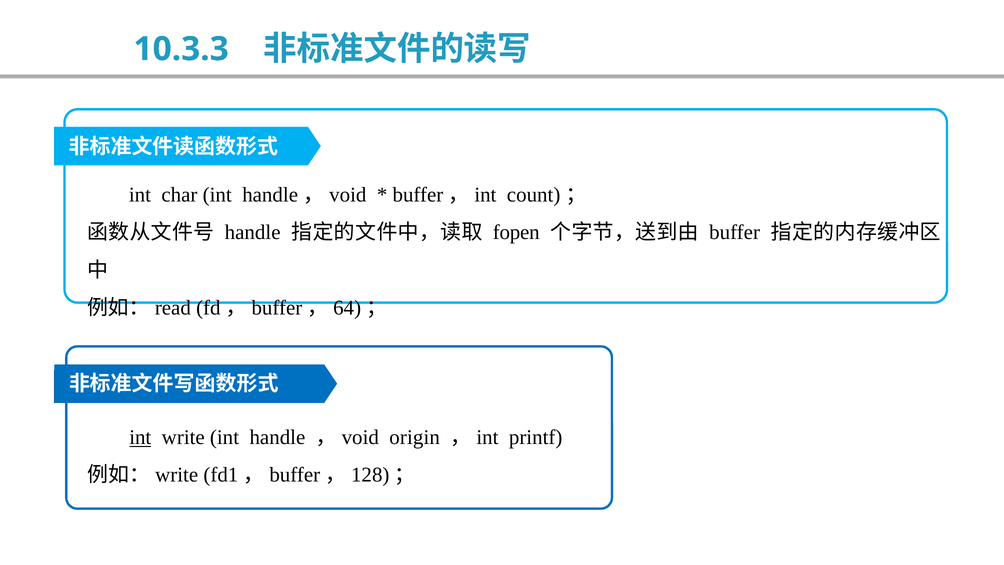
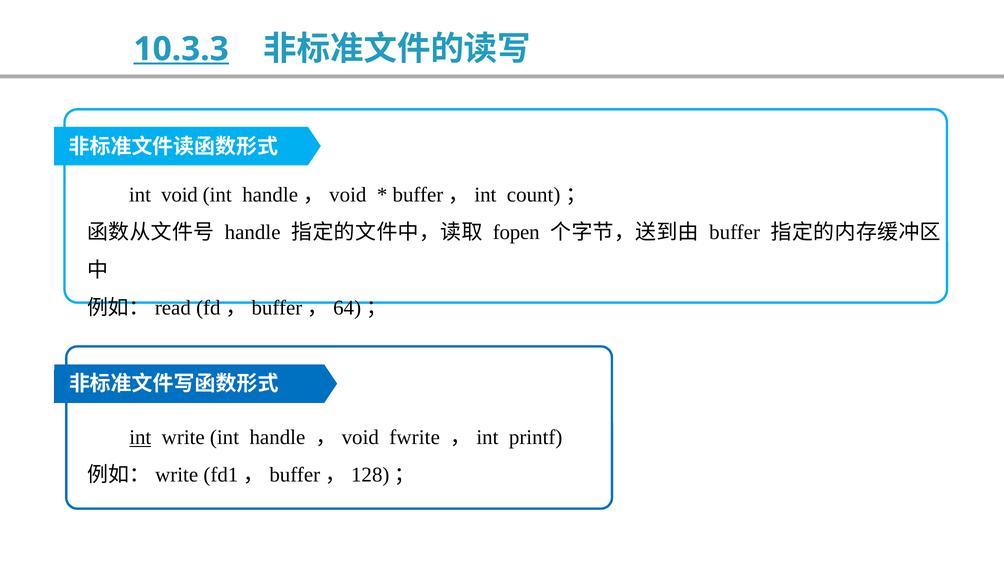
10.3.3 underline: none -> present (181, 49)
char: char -> void (180, 195)
origin: origin -> fwrite (415, 437)
